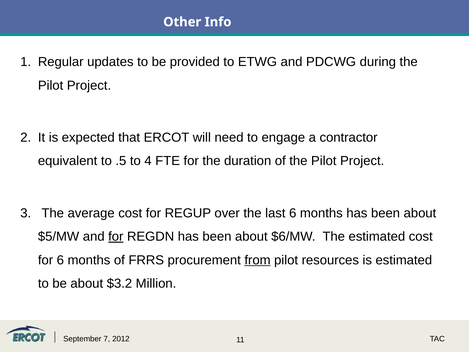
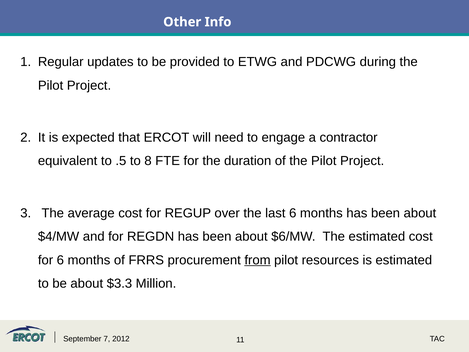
4: 4 -> 8 (148, 161)
$5/MW: $5/MW -> $4/MW (59, 236)
for underline: present -> none (116, 236)
$3.2: $3.2 -> $3.3 (119, 283)
